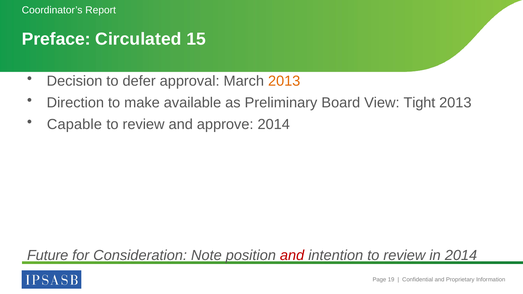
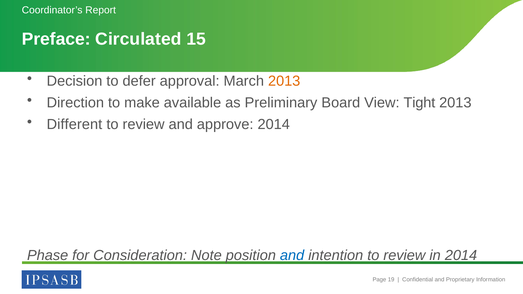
Capable: Capable -> Different (74, 125)
Future: Future -> Phase (48, 255)
and colour: red -> blue (292, 255)
